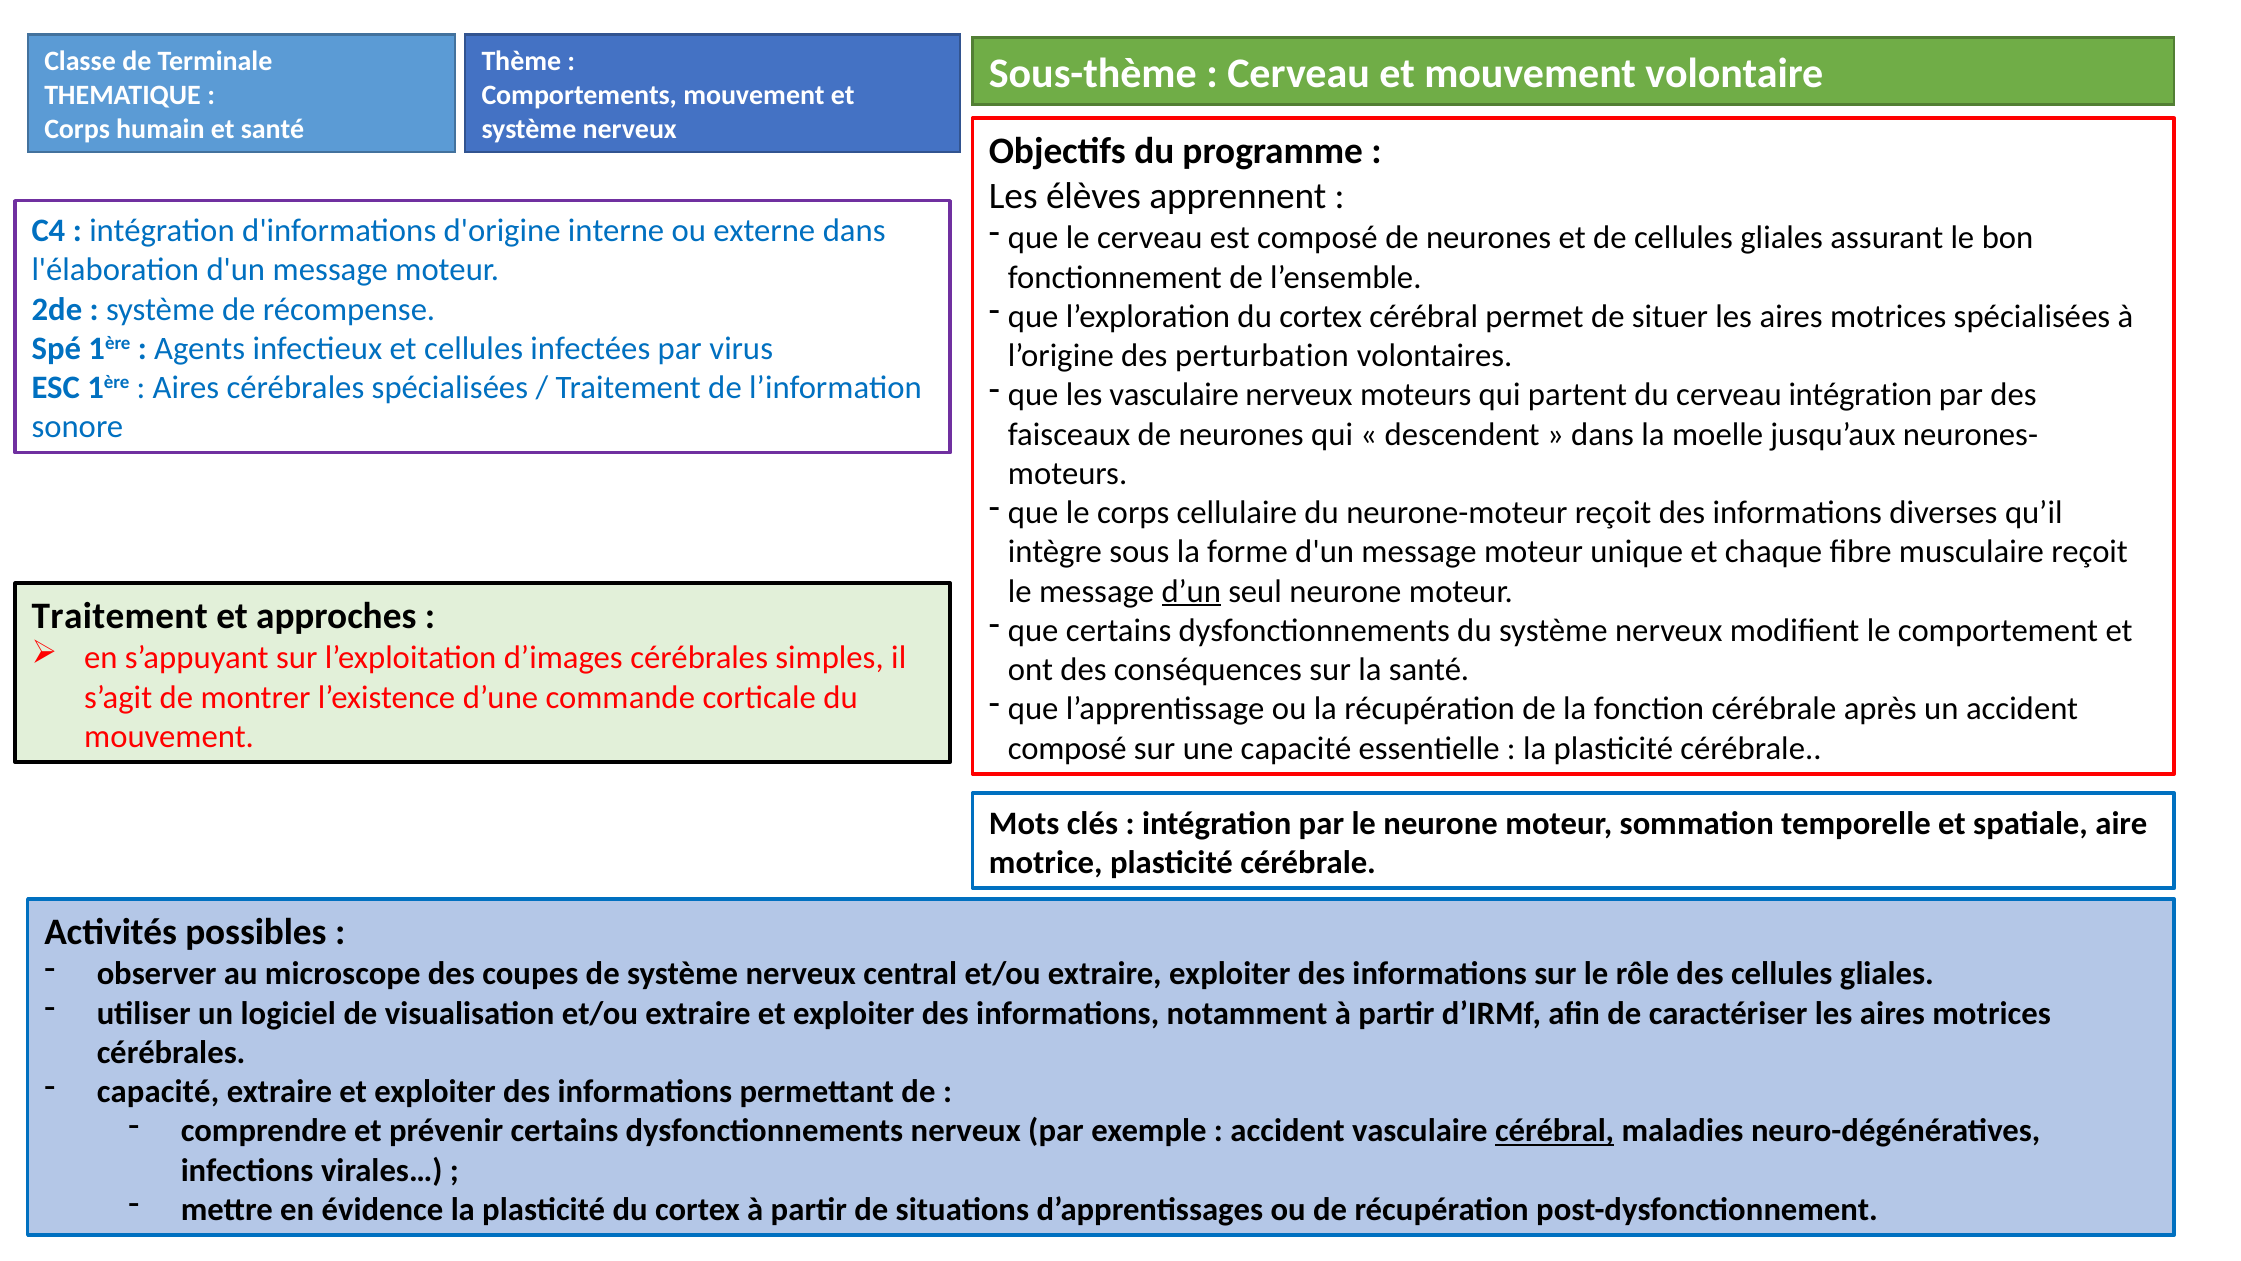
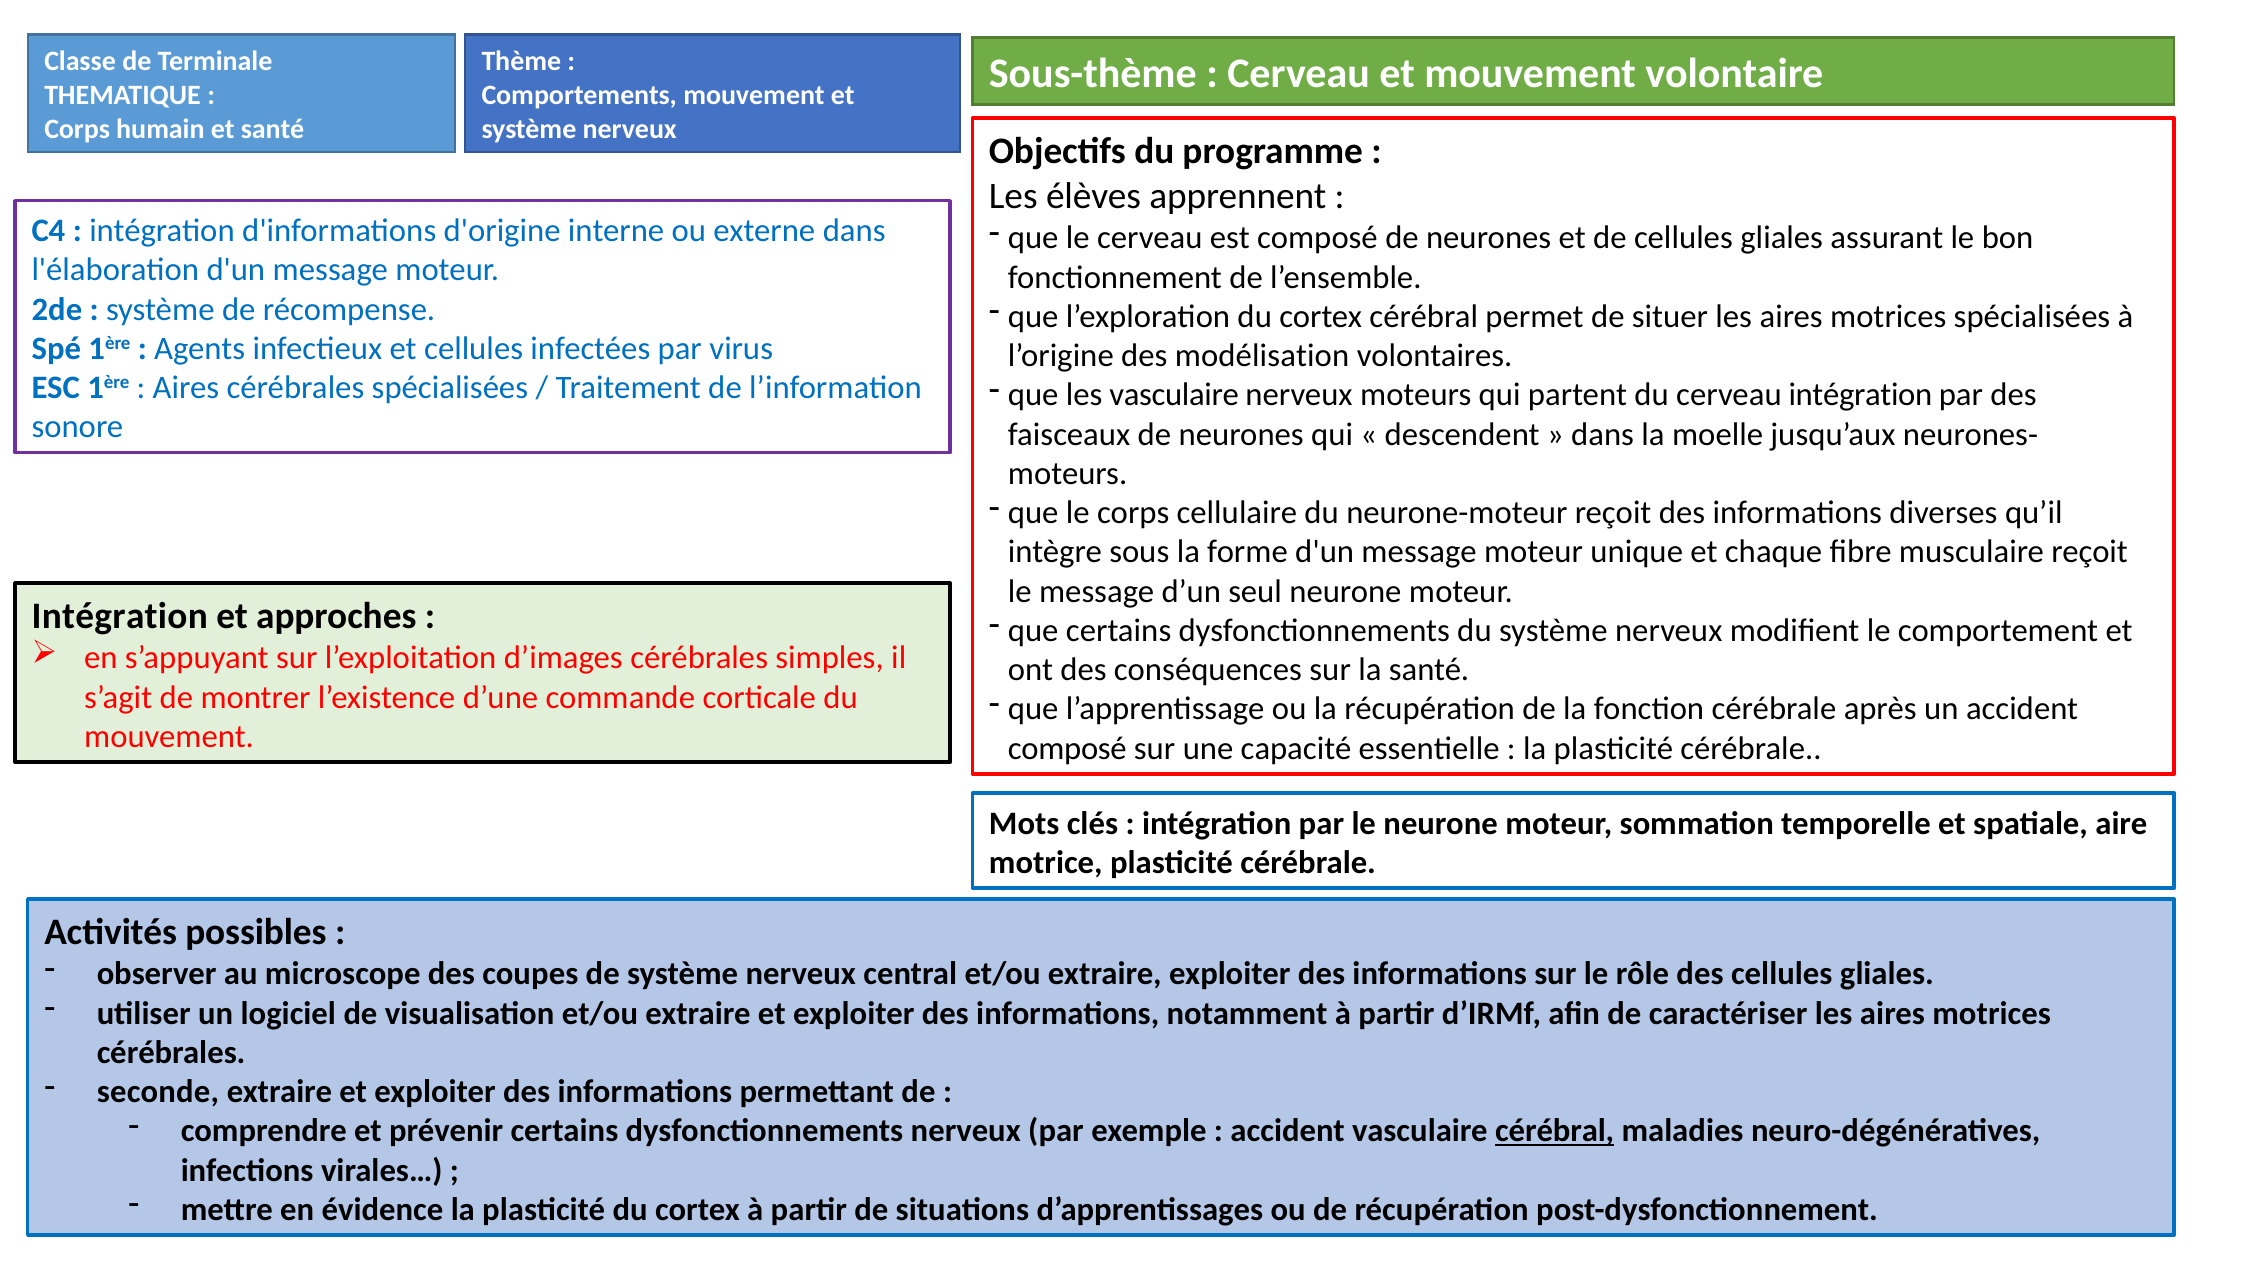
perturbation: perturbation -> modélisation (1262, 356)
d’un underline: present -> none (1191, 591)
Traitement: Traitement -> Intégration (120, 616)
capacité: capacité -> seconde (158, 1091)
